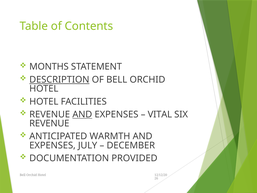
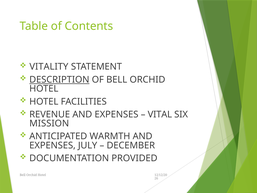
MONTHS: MONTHS -> VITALITY (49, 67)
AND underline: present -> none (82, 114)
REVENUE: REVENUE -> MISSION (49, 123)
